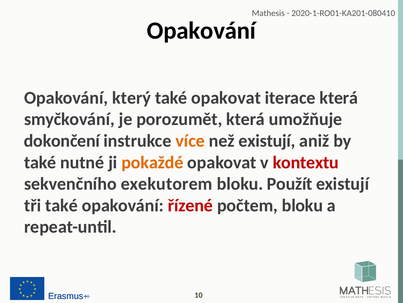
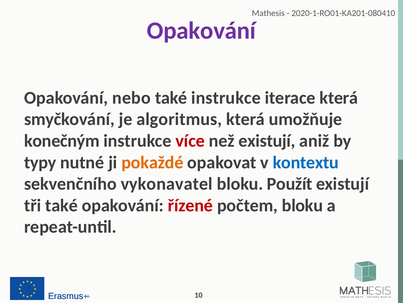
Opakování colour: black -> purple (201, 31)
který: který -> nebo (131, 98)
také opakovat: opakovat -> instrukce (226, 98)
porozumět: porozumět -> algoritmus (179, 119)
dokončení: dokončení -> konečným (62, 141)
více colour: orange -> red (190, 141)
také: také -> typy (40, 162)
kontextu colour: red -> blue (306, 162)
exekutorem: exekutorem -> vykonavatel (167, 184)
